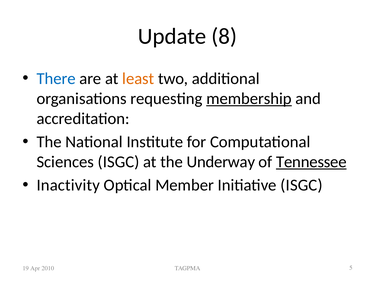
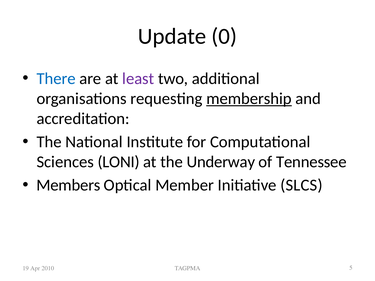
8: 8 -> 0 (224, 36)
least colour: orange -> purple (138, 79)
Sciences ISGC: ISGC -> LONI (119, 162)
Tennessee underline: present -> none (311, 162)
Inactivity: Inactivity -> Members (68, 185)
Initiative ISGC: ISGC -> SLCS (302, 185)
